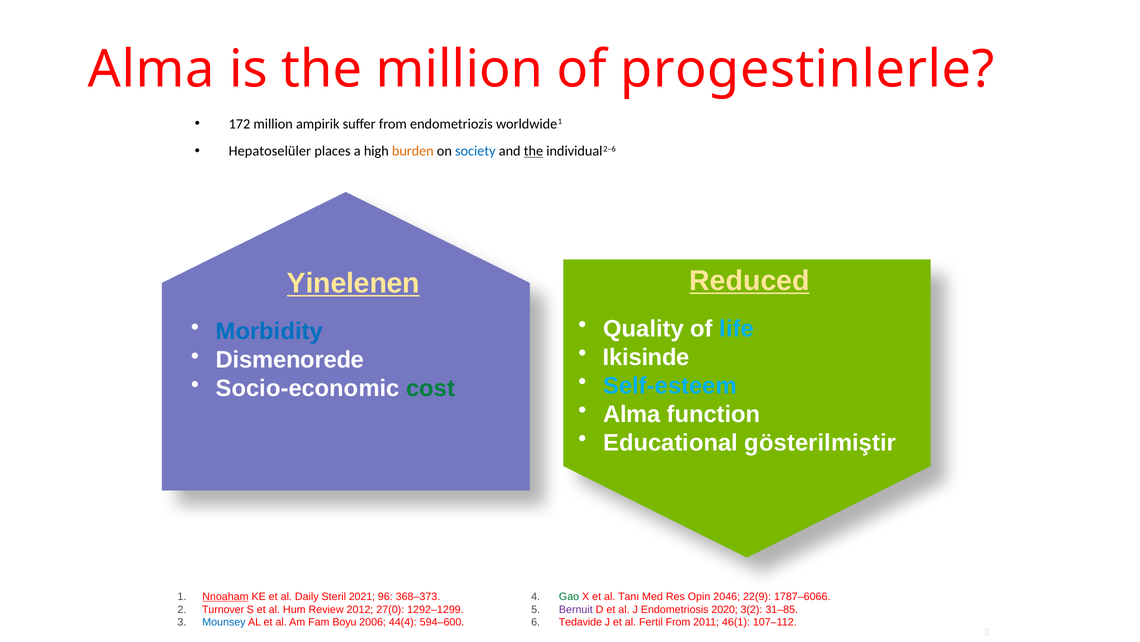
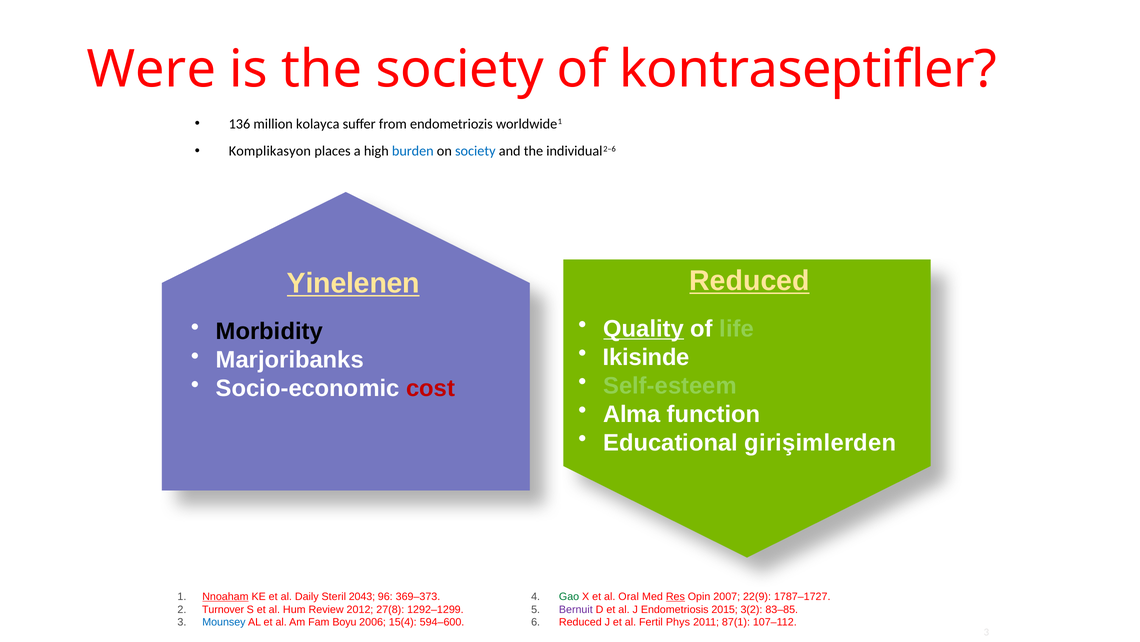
Alma: Alma -> Were (151, 69)
the million: million -> society (460, 69)
progestinlerle: progestinlerle -> kontraseptifler (808, 69)
172: 172 -> 136 (239, 124)
ampirik: ampirik -> kolayca (318, 124)
Hepatoselüler: Hepatoselüler -> Komplikasyon (270, 151)
burden colour: orange -> blue (413, 151)
the underline: present -> none (533, 151)
Quality underline: none -> present (644, 328)
life colour: light blue -> light green (737, 328)
Morbidity colour: blue -> black (269, 331)
Dismenorede: Dismenorede -> Marjoribanks (290, 360)
Self-esteem colour: light blue -> light green (670, 385)
cost colour: green -> red (431, 388)
gösterilmiştir: gösterilmiştir -> girişimlerden (820, 442)
2021: 2021 -> 2043 (362, 596)
368–373: 368–373 -> 369–373 (418, 596)
Tanı: Tanı -> Oral (629, 596)
Res underline: none -> present (675, 596)
2046: 2046 -> 2007 (727, 596)
1787–6066: 1787–6066 -> 1787–1727 (802, 596)
27(0: 27(0 -> 27(8 (390, 609)
2020: 2020 -> 2015 (725, 609)
31–85: 31–85 -> 83–85 (782, 609)
44(4: 44(4 -> 15(4 (403, 622)
Tedavide: Tedavide -> Reduced (580, 622)
Fertil From: From -> Phys (678, 622)
46(1: 46(1 -> 87(1 (736, 622)
